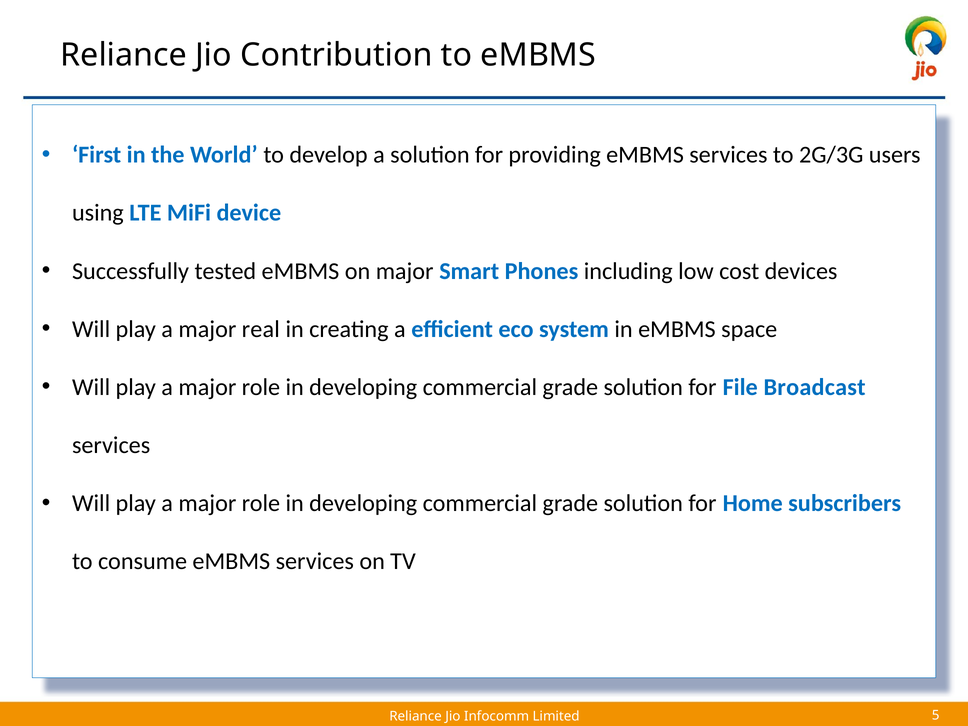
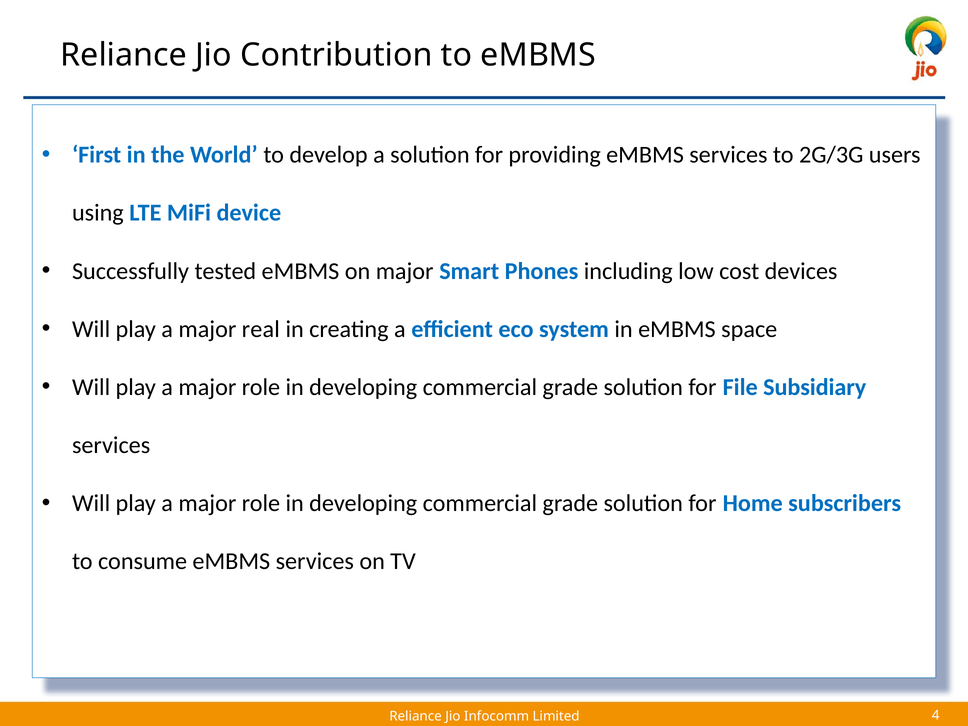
Broadcast: Broadcast -> Subsidiary (815, 387)
5: 5 -> 4 (936, 715)
